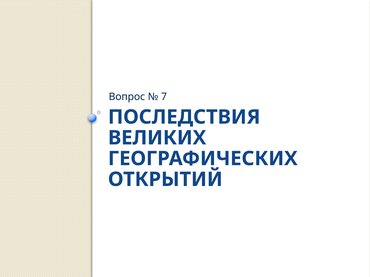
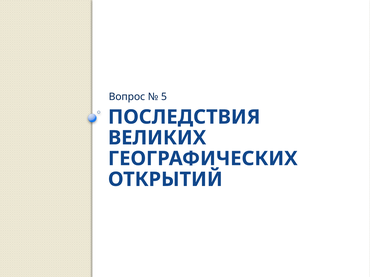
7: 7 -> 5 (164, 97)
